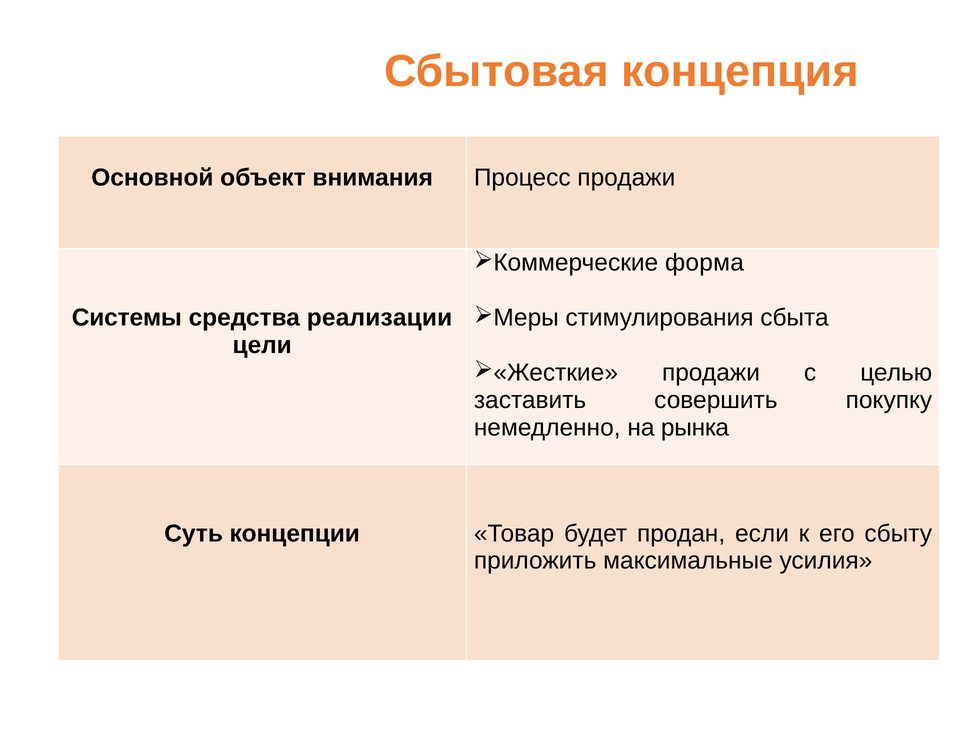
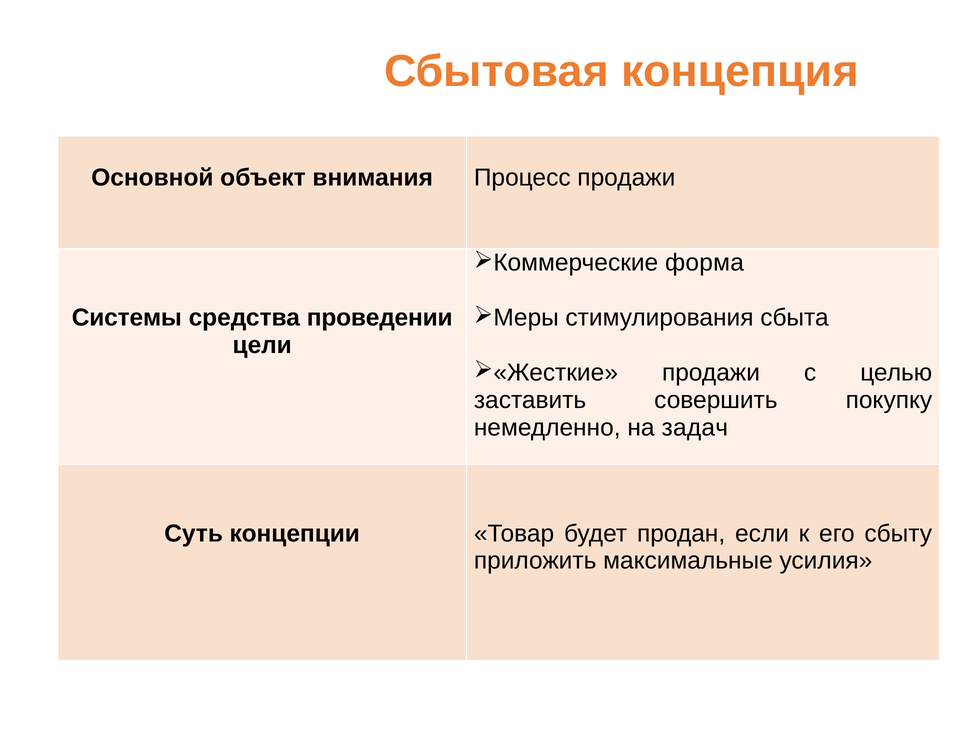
реализации: реализации -> проведении (380, 318)
рынка: рынка -> задач (695, 427)
